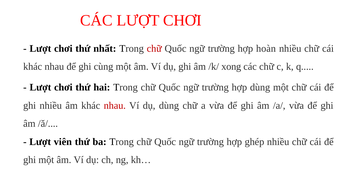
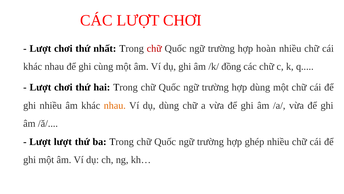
xong: xong -> đồng (231, 66)
nhau colour: red -> orange (115, 105)
Lượt viên: viên -> lượt (63, 141)
